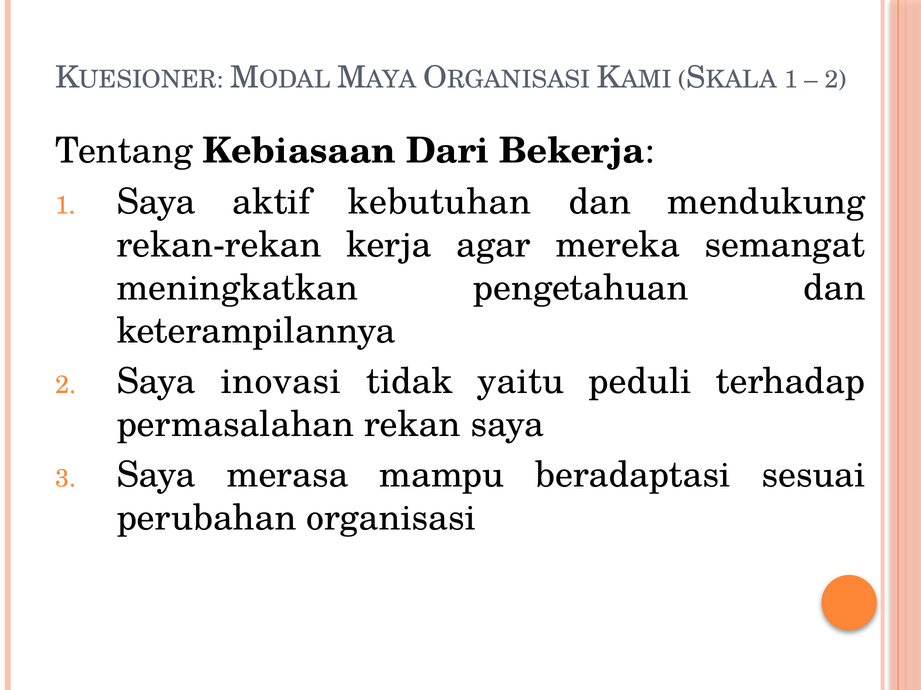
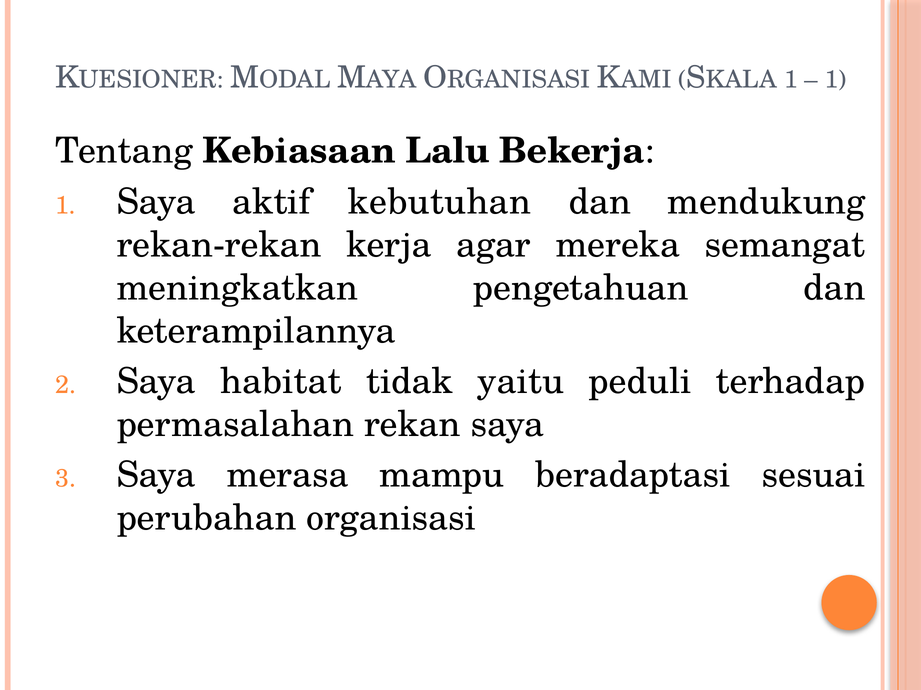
2: 2 -> 1 (836, 80)
Dari: Dari -> Lalu (448, 151)
inovasi: inovasi -> habitat (281, 382)
